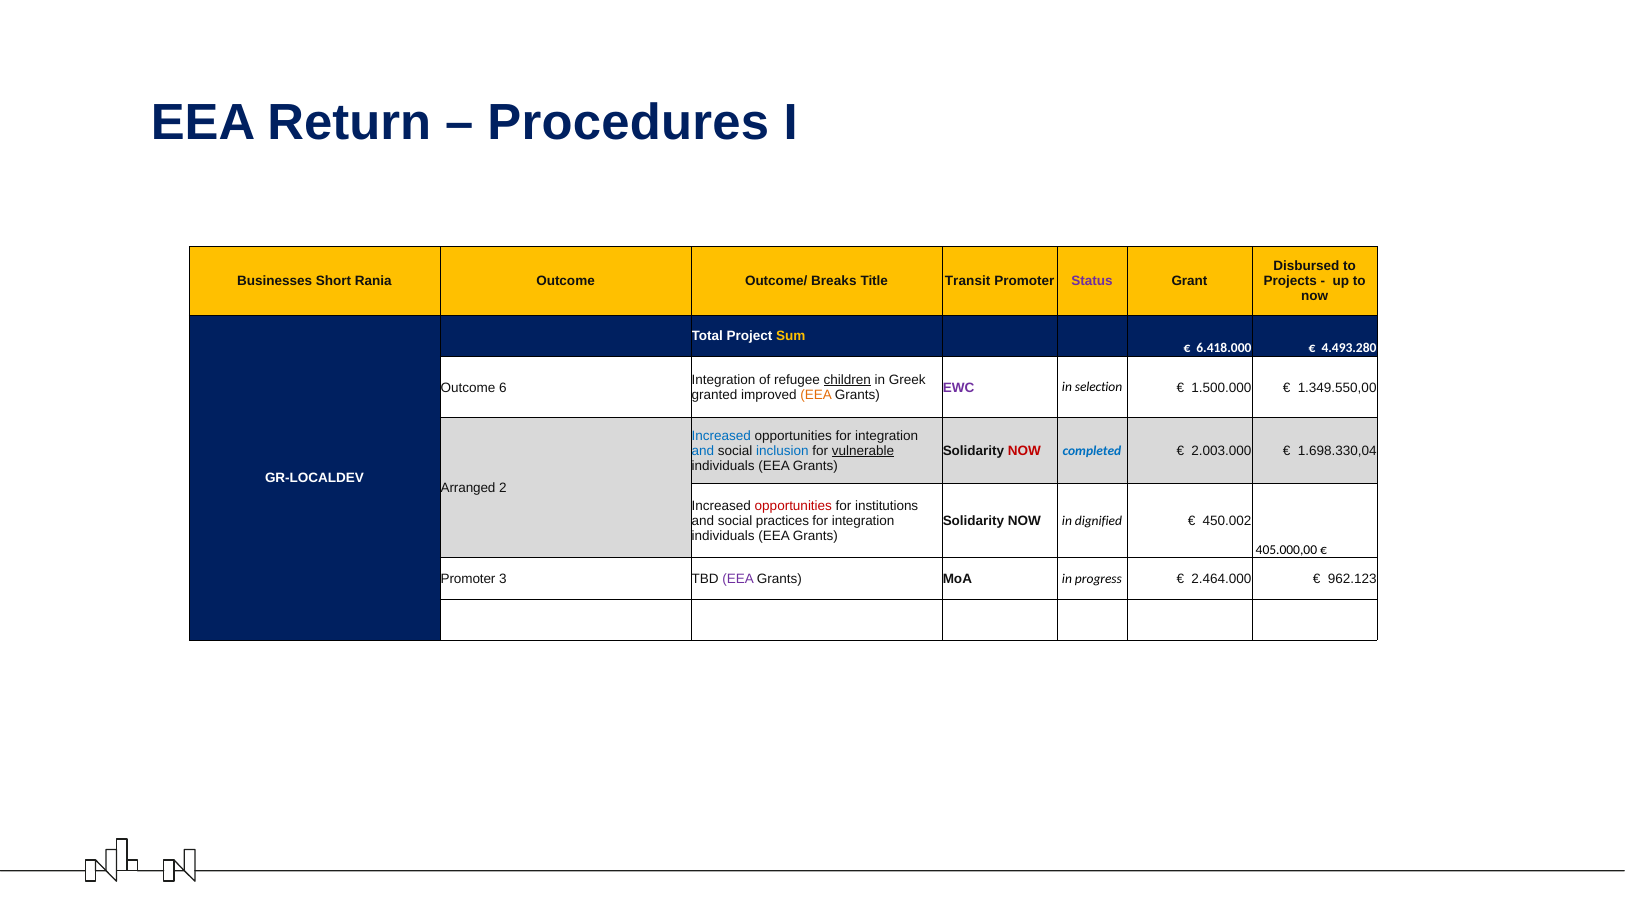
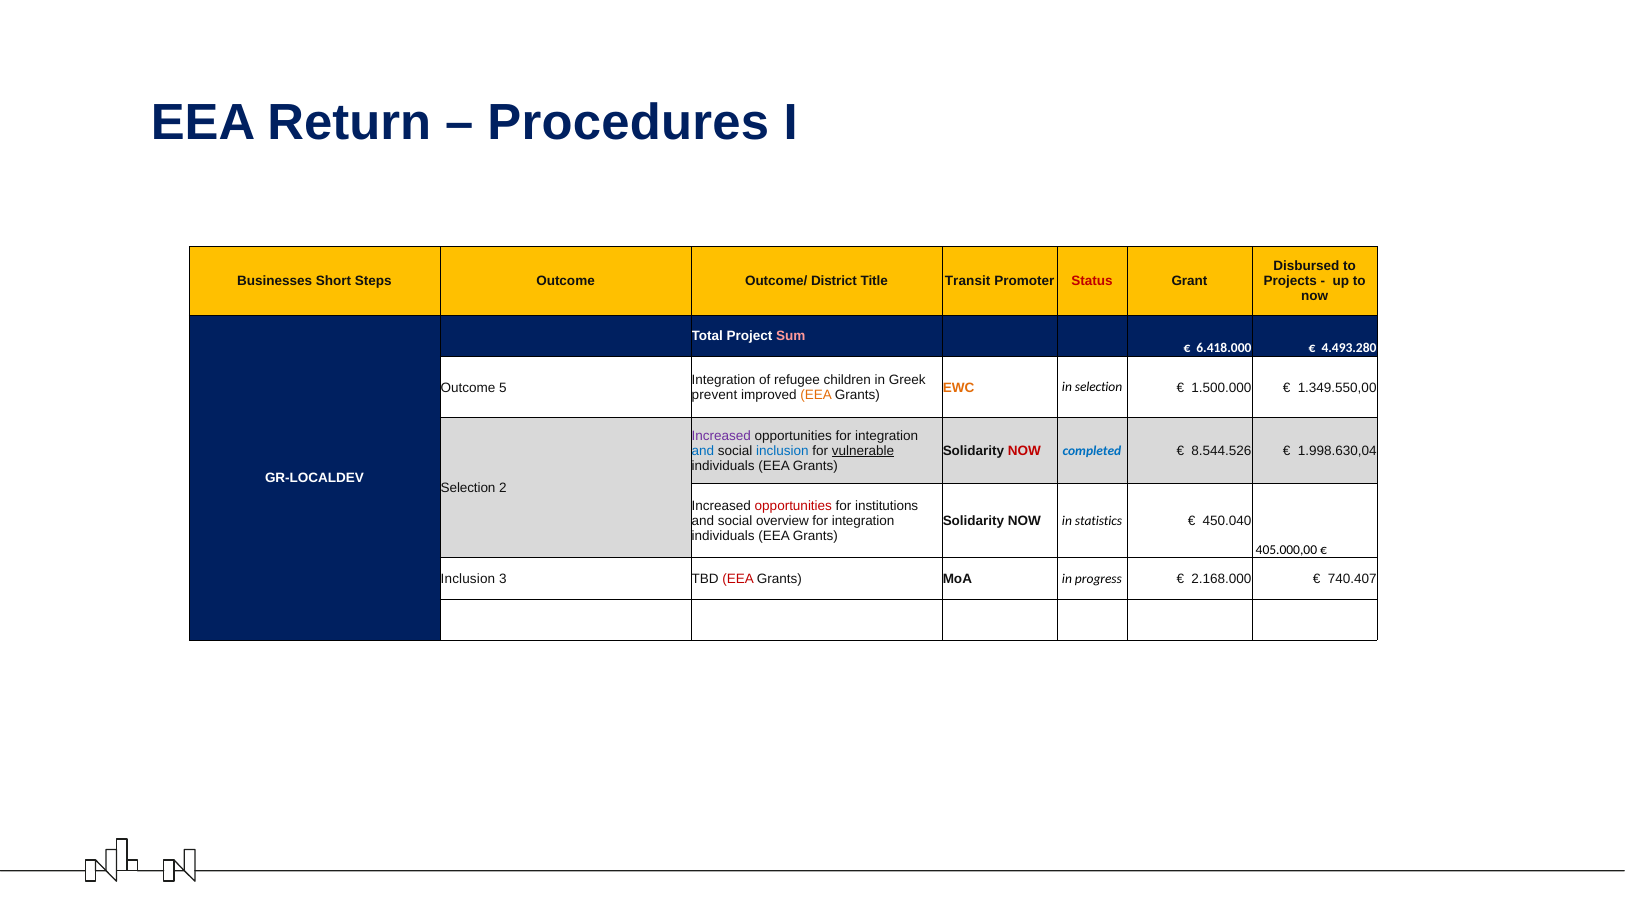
Rania: Rania -> Steps (373, 281)
Breaks: Breaks -> District (834, 281)
Status colour: purple -> red (1092, 281)
Sum colour: yellow -> pink (791, 336)
children underline: present -> none (847, 380)
6: 6 -> 5 (503, 388)
EWC colour: purple -> orange (959, 388)
granted: granted -> prevent (715, 395)
Increased colour: blue -> purple (721, 436)
2.003.000: 2.003.000 -> 8.544.526 (1221, 451)
1.698.330,04: 1.698.330,04 -> 1.998.630,04 (1337, 451)
Arranged: Arranged -> Selection (468, 488)
practices: practices -> overview (782, 521)
dignified: dignified -> statistics (1099, 521)
450.002: 450.002 -> 450.040 (1227, 521)
Promoter: Promoter -> Inclusion (468, 579)
EEA colour: purple -> red (738, 579)
2.464.000: 2.464.000 -> 2.168.000 (1221, 579)
962.123: 962.123 -> 740.407 (1352, 579)
